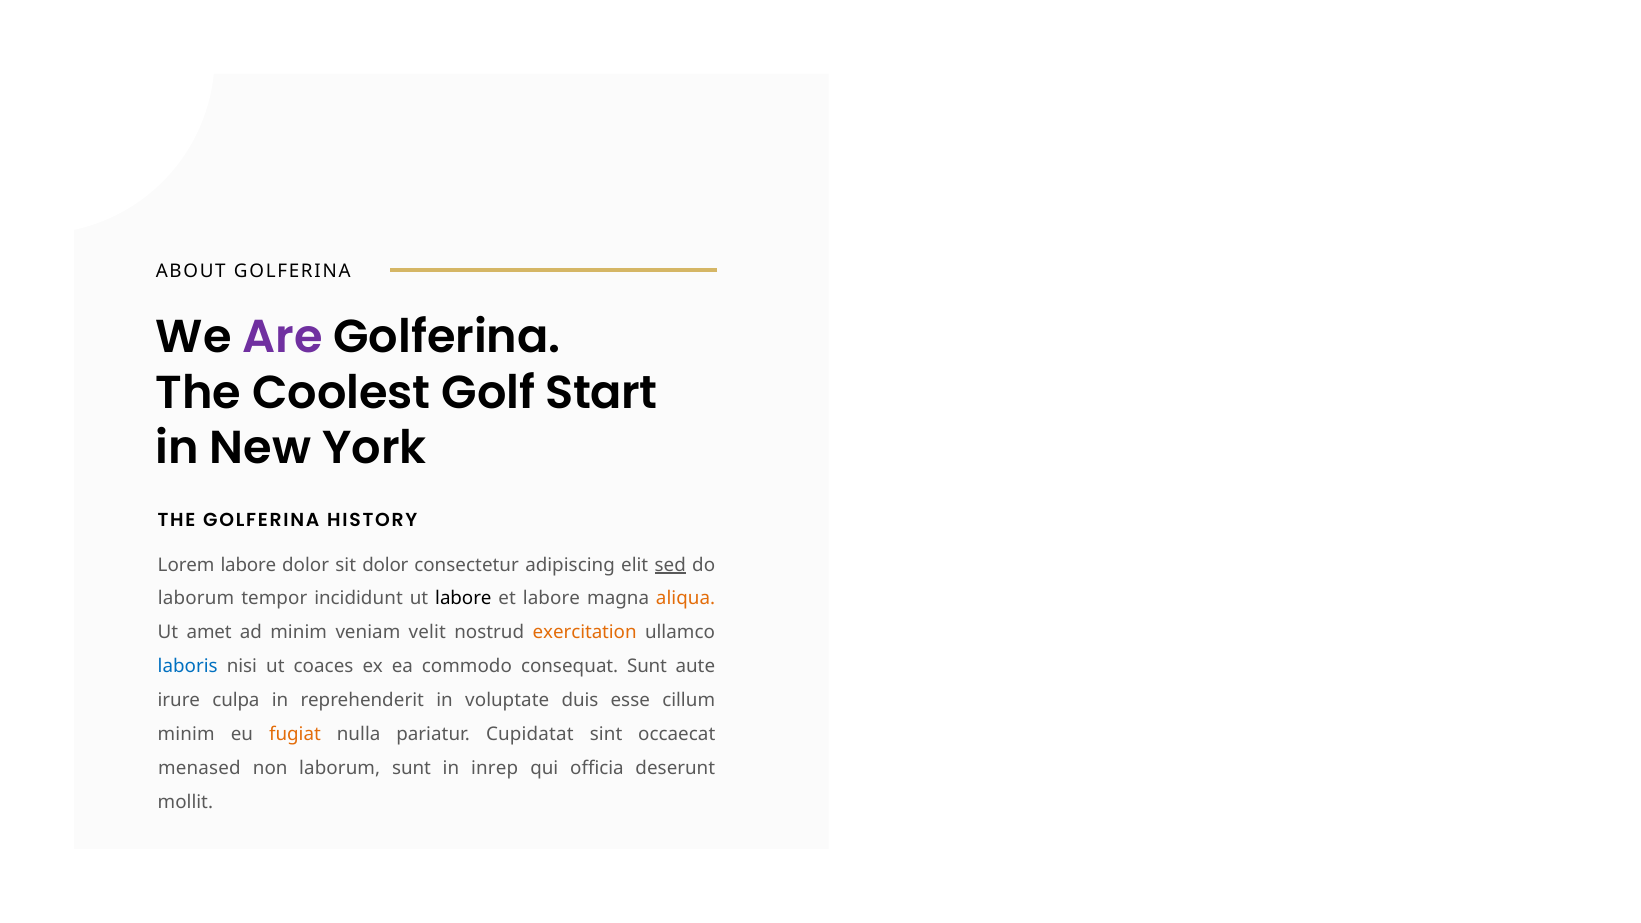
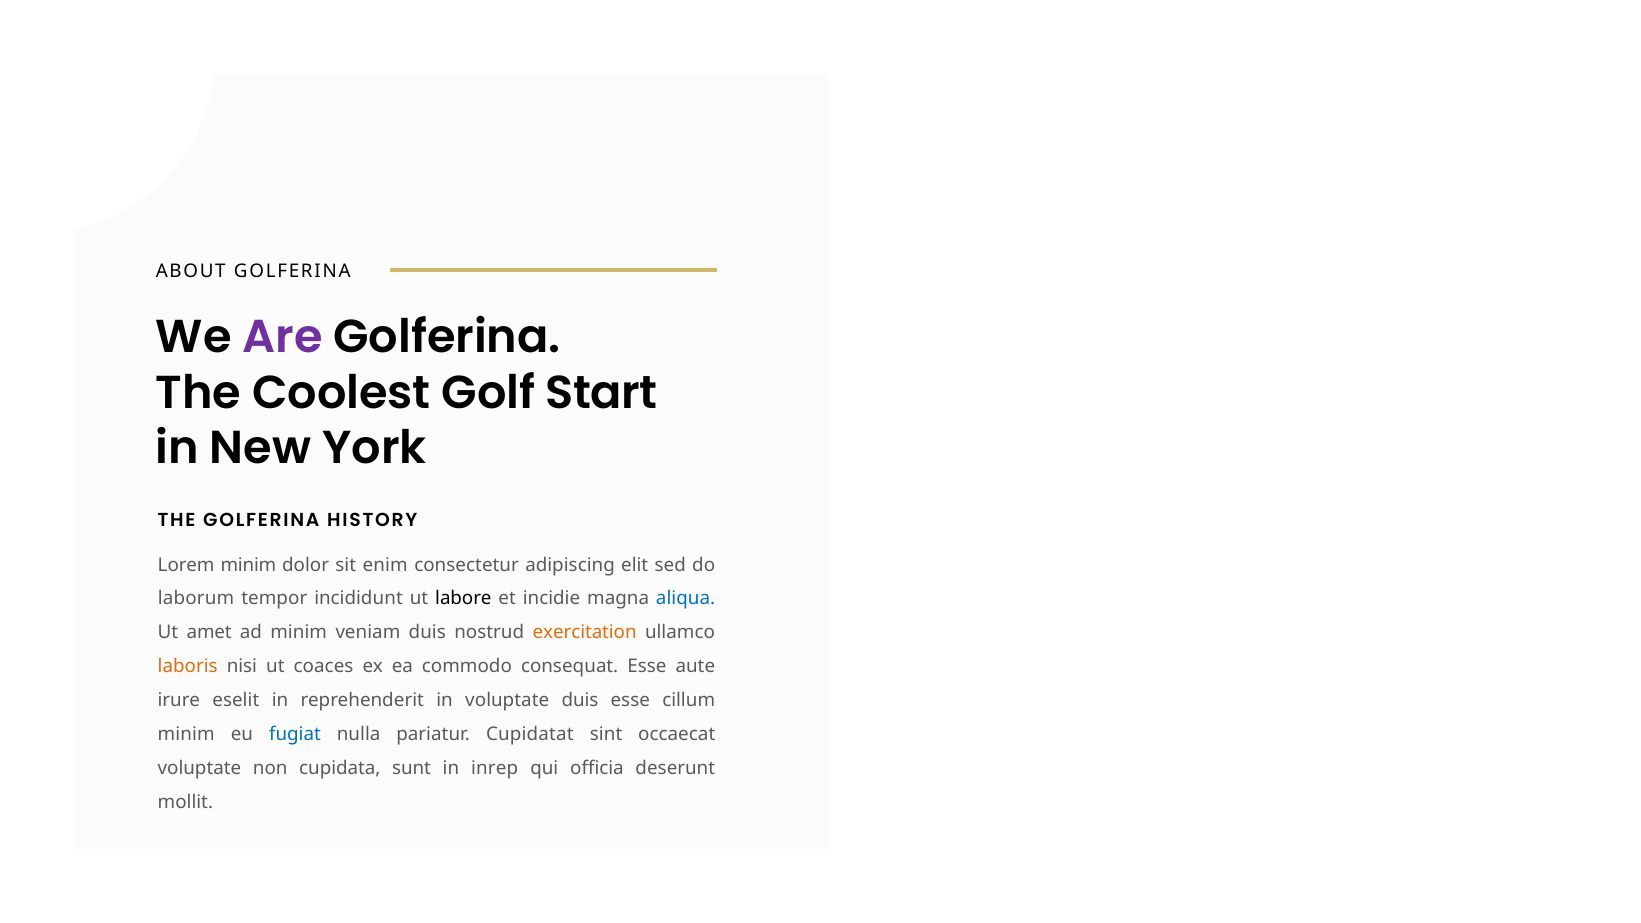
Lorem labore: labore -> minim (248, 565)
sit dolor: dolor -> enim (385, 565)
sed underline: present -> none (670, 565)
et labore: labore -> incidie (552, 599)
aliqua colour: orange -> blue (686, 599)
veniam velit: velit -> duis (427, 633)
laboris colour: blue -> orange (188, 667)
consequat Sunt: Sunt -> Esse (647, 667)
culpa: culpa -> eselit (236, 700)
fugiat colour: orange -> blue (295, 734)
menased: menased -> voluptate (199, 768)
non laborum: laborum -> cupidata (340, 768)
